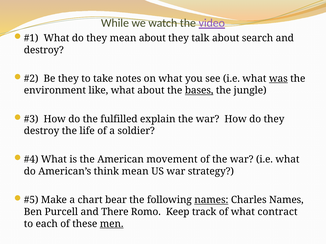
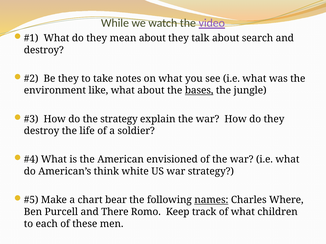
was underline: present -> none (278, 79)
the fulfilled: fulfilled -> strategy (119, 119)
movement: movement -> envisioned (172, 160)
think mean: mean -> white (135, 172)
Charles Names: Names -> Where (286, 200)
contract: contract -> children (278, 212)
men underline: present -> none (112, 224)
